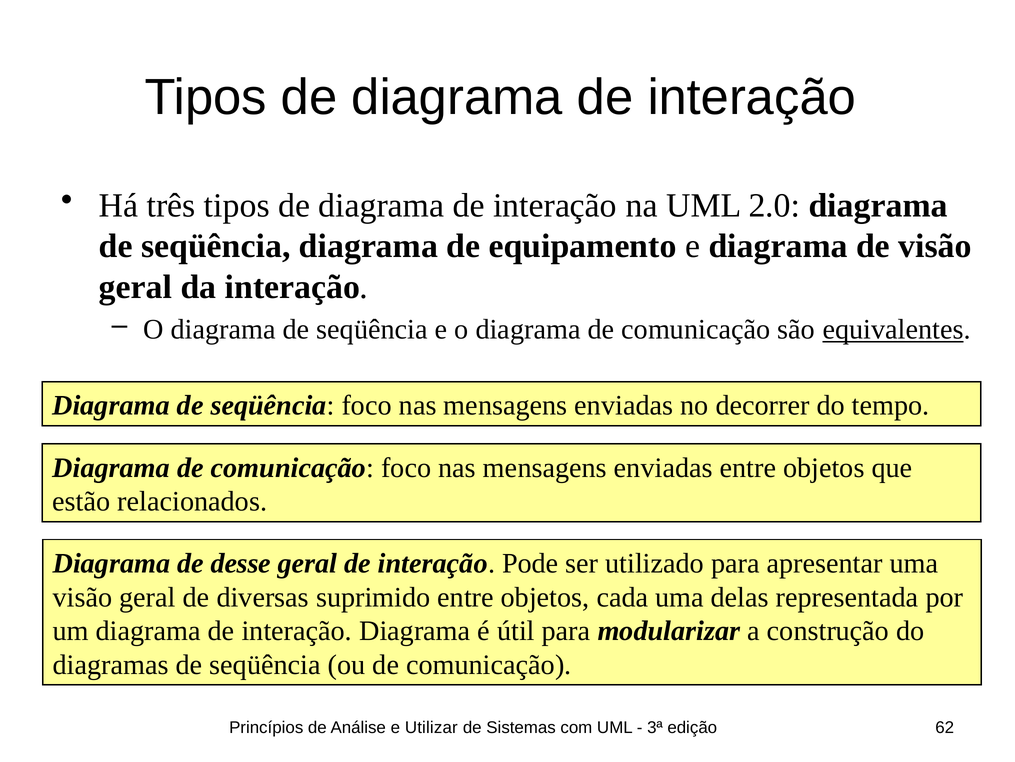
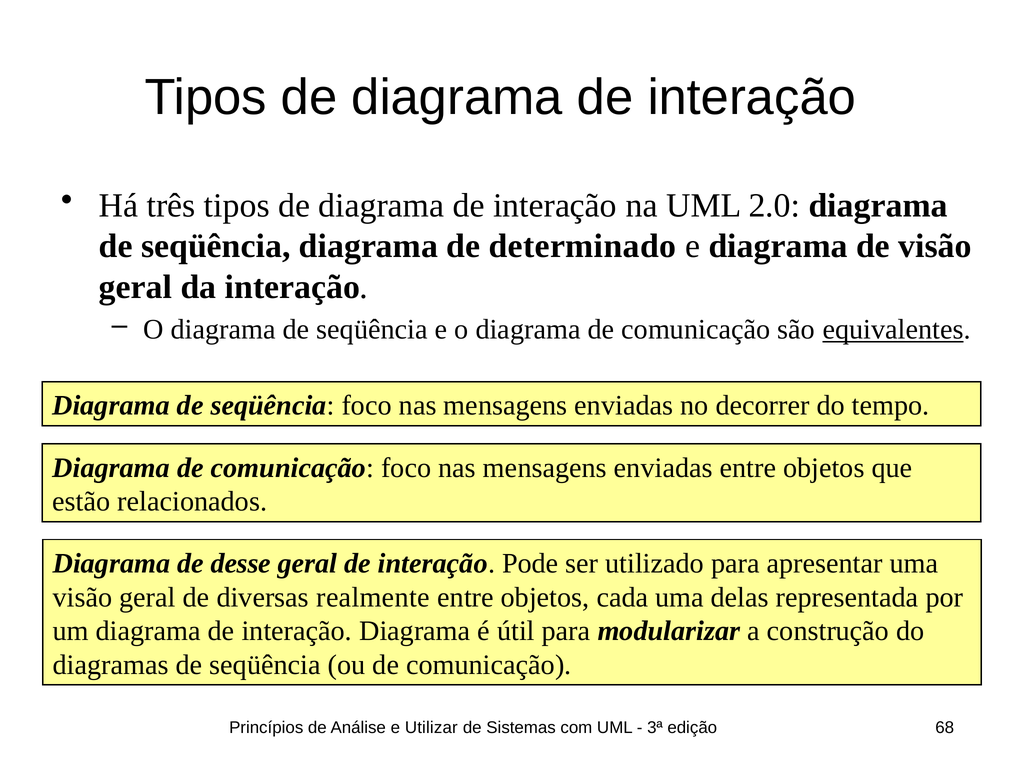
equipamento: equipamento -> determinado (582, 246)
suprimido: suprimido -> realmente (373, 597)
62: 62 -> 68 (945, 727)
